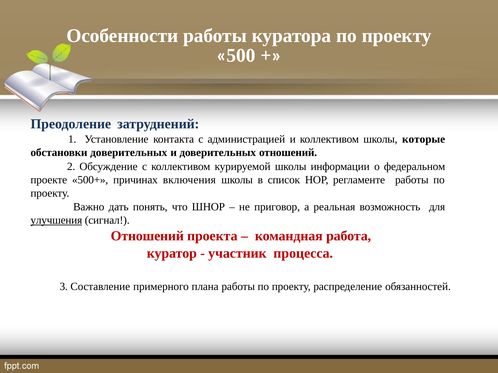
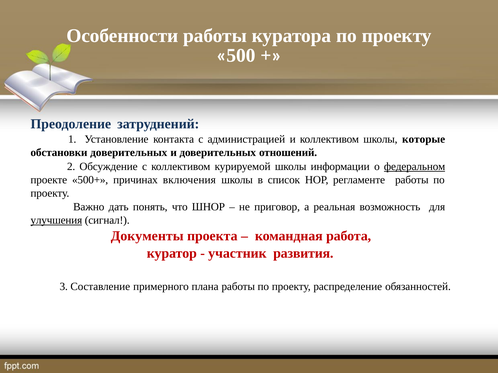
федеральном underline: none -> present (415, 167)
Отношений: Отношений -> Документы (147, 236)
процесса: процесса -> развития (303, 254)
